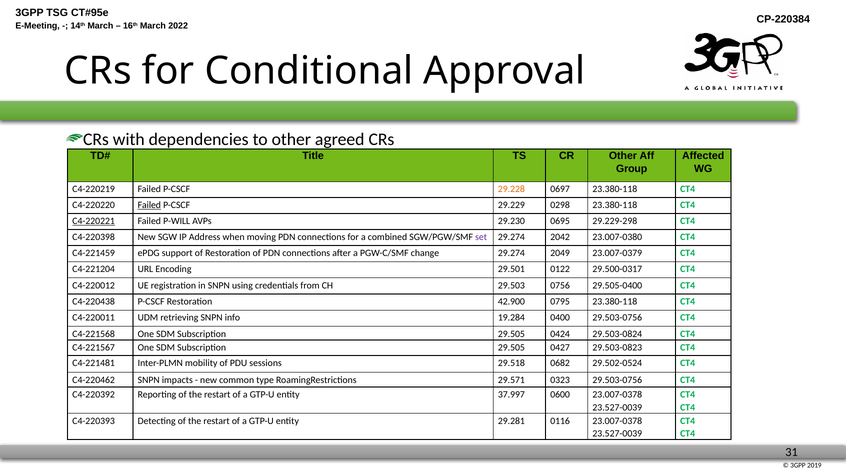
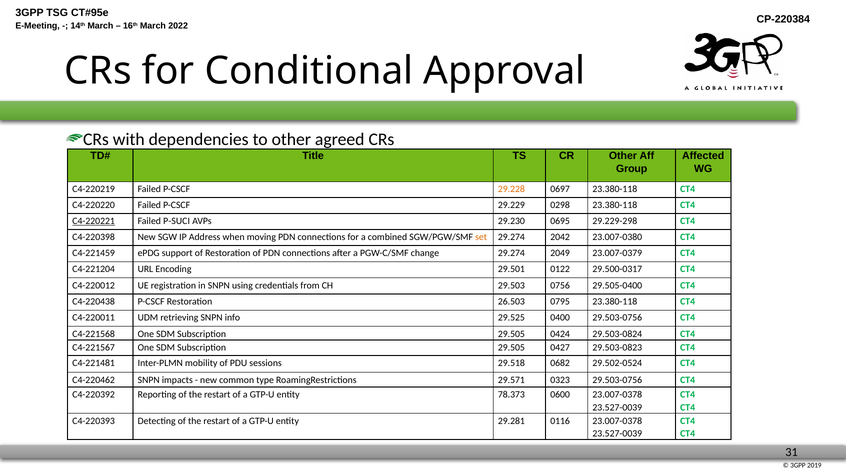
Failed underline: present -> none (149, 205)
P-WILL: P-WILL -> P-SUCI (177, 221)
set colour: purple -> orange (481, 237)
42.900: 42.900 -> 26.503 (511, 302)
19.284: 19.284 -> 29.525 (511, 318)
37.997: 37.997 -> 78.373 (511, 394)
